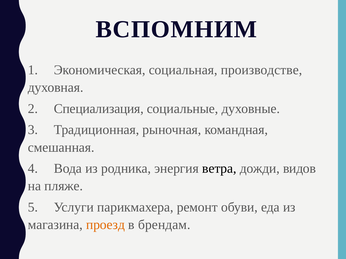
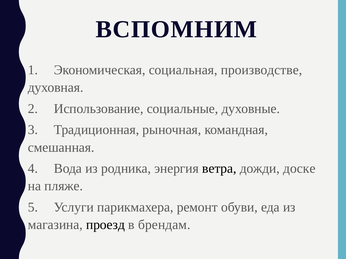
Специализация: Специализация -> Использование (99, 109)
видов: видов -> доске (299, 169)
проезд colour: orange -> black (105, 225)
